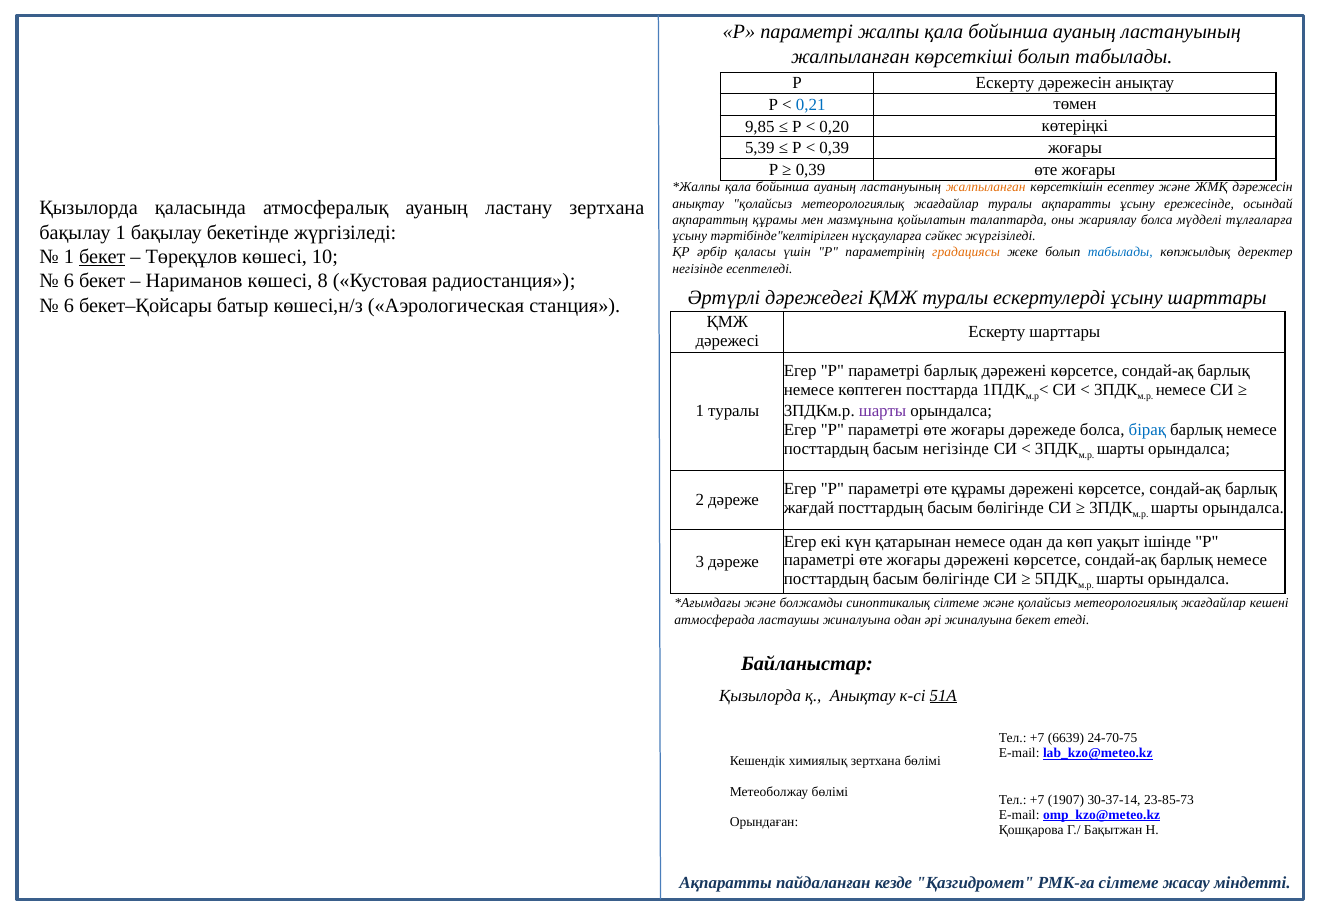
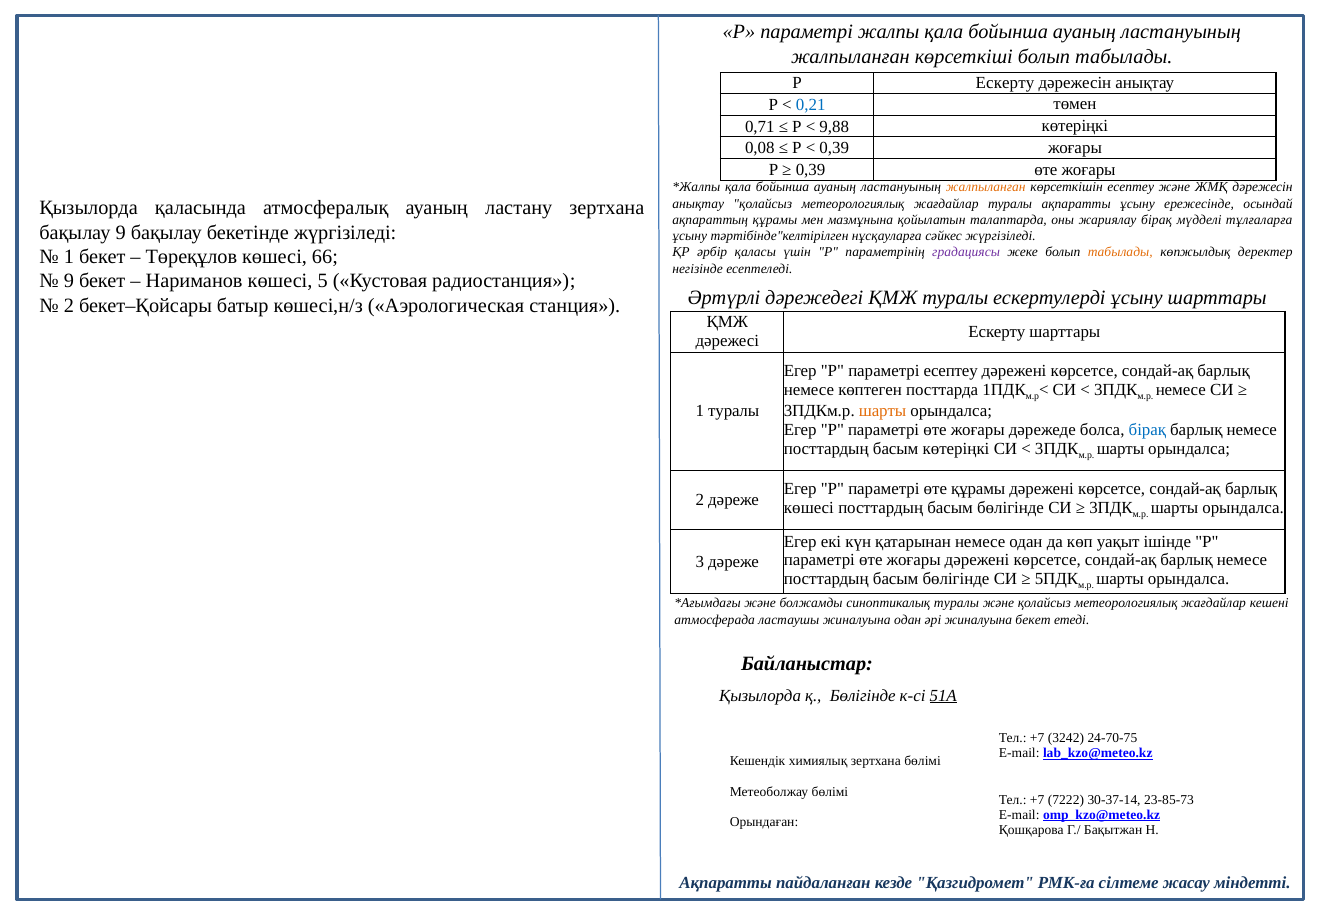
9,85: 9,85 -> 0,71 (760, 127)
0,20: 0,20 -> 9,88 (834, 127)
5,39: 5,39 -> 0,08 (760, 148)
жариялау болса: болса -> бірақ (1157, 220)
бақылау 1: 1 -> 9 (121, 232)
градациясы colour: orange -> purple (966, 252)
табылады colour: blue -> orange (1120, 252)
бекет underline: present -> none (102, 257)
10: 10 -> 66 (325, 257)
6: 6 -> 9 (69, 281)
8: 8 -> 5 (323, 281)
6: 6 -> 2 (69, 305)
параметрі барлық: барлық -> есептеу (951, 371)
шарты colour: purple -> orange (883, 411)
басым негізінде: негізінде -> көтеріңкі (956, 448)
жағдай: жағдай -> көшесі (809, 508)
синоптикалық сілтеме: сілтеме -> туралы (956, 603)
қ Анықтау: Анықтау -> Бөлігінде (863, 695)
6639: 6639 -> 3242 (1066, 738)
1907: 1907 -> 7222 (1066, 799)
